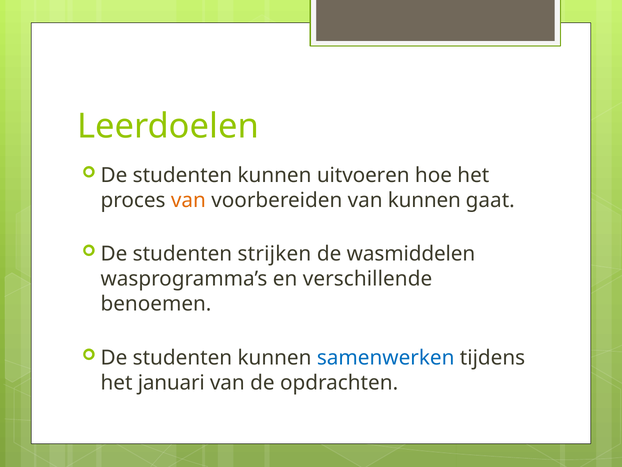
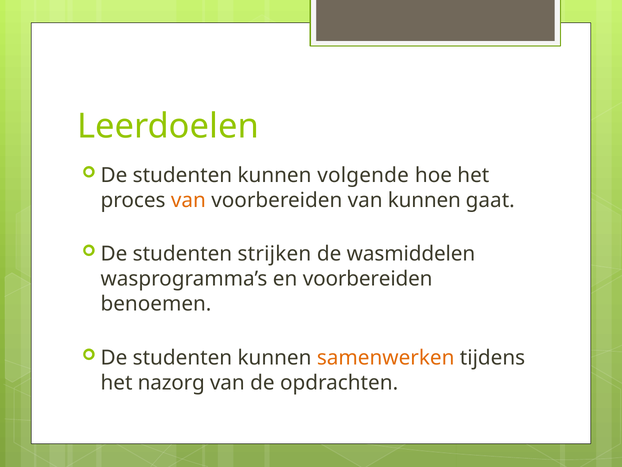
uitvoeren: uitvoeren -> volgende (363, 175)
en verschillende: verschillende -> voorbereiden (368, 279)
samenwerken colour: blue -> orange (386, 358)
januari: januari -> nazorg (171, 382)
